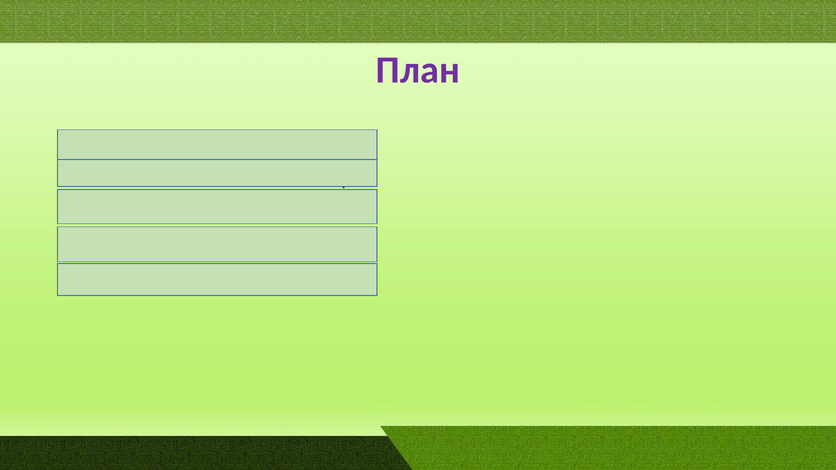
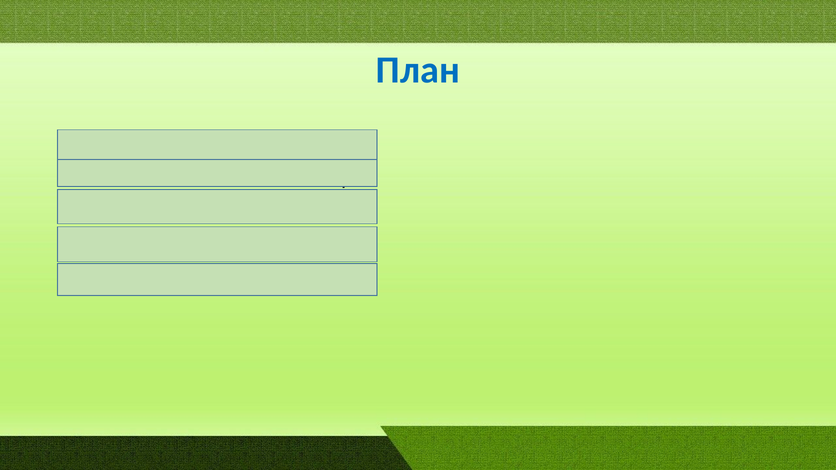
План colour: purple -> blue (418, 70)
